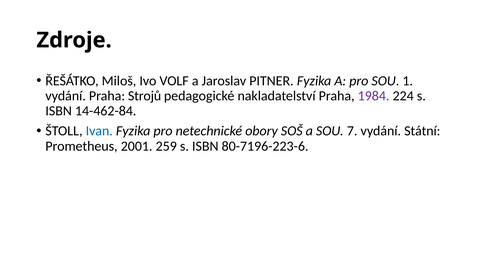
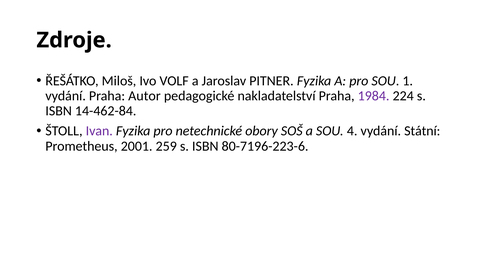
Strojů: Strojů -> Autor (144, 96)
Ivan colour: blue -> purple (99, 131)
7: 7 -> 4 (352, 131)
